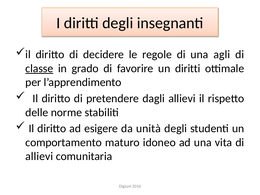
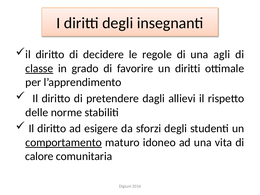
unità: unità -> sforzi (149, 129)
comportamento underline: none -> present (64, 142)
allievi: allievi -> calore (39, 156)
